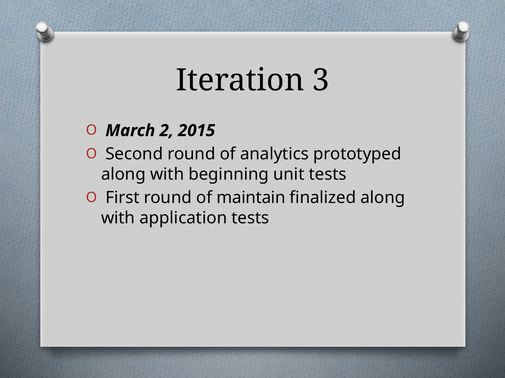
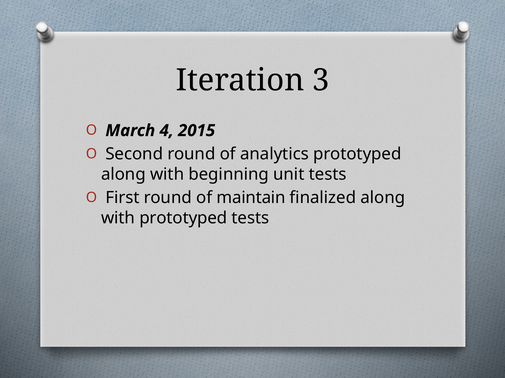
2: 2 -> 4 (167, 131)
with application: application -> prototyped (183, 218)
